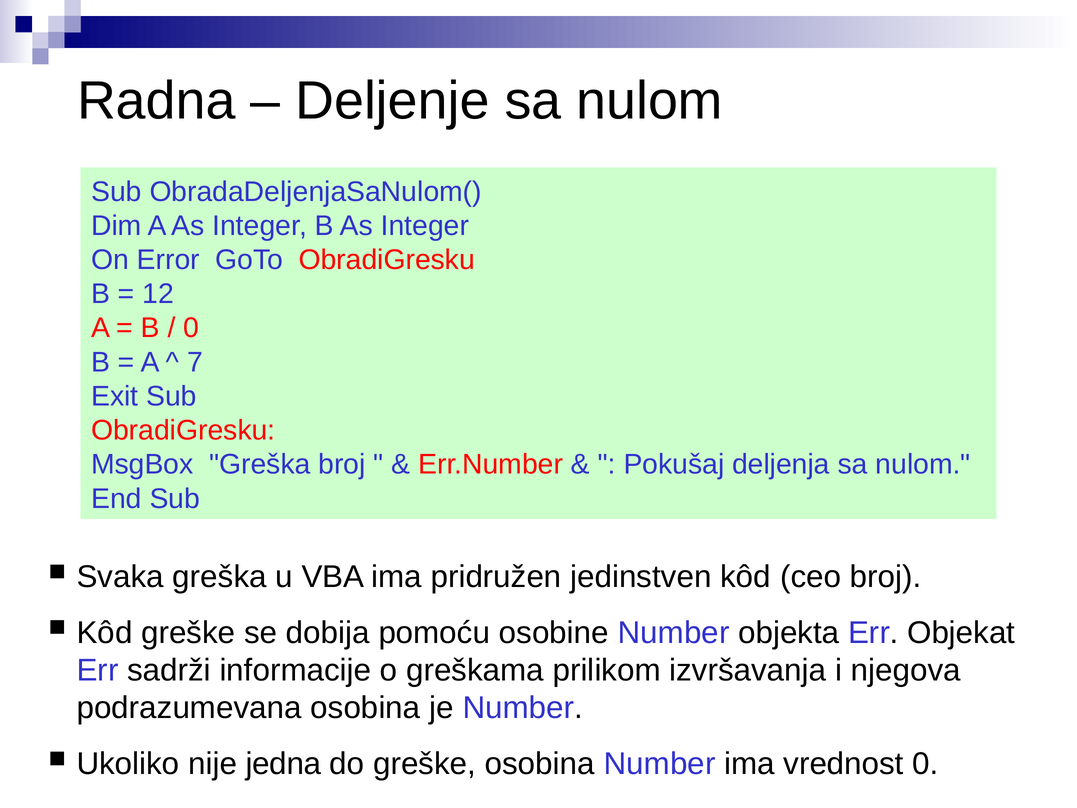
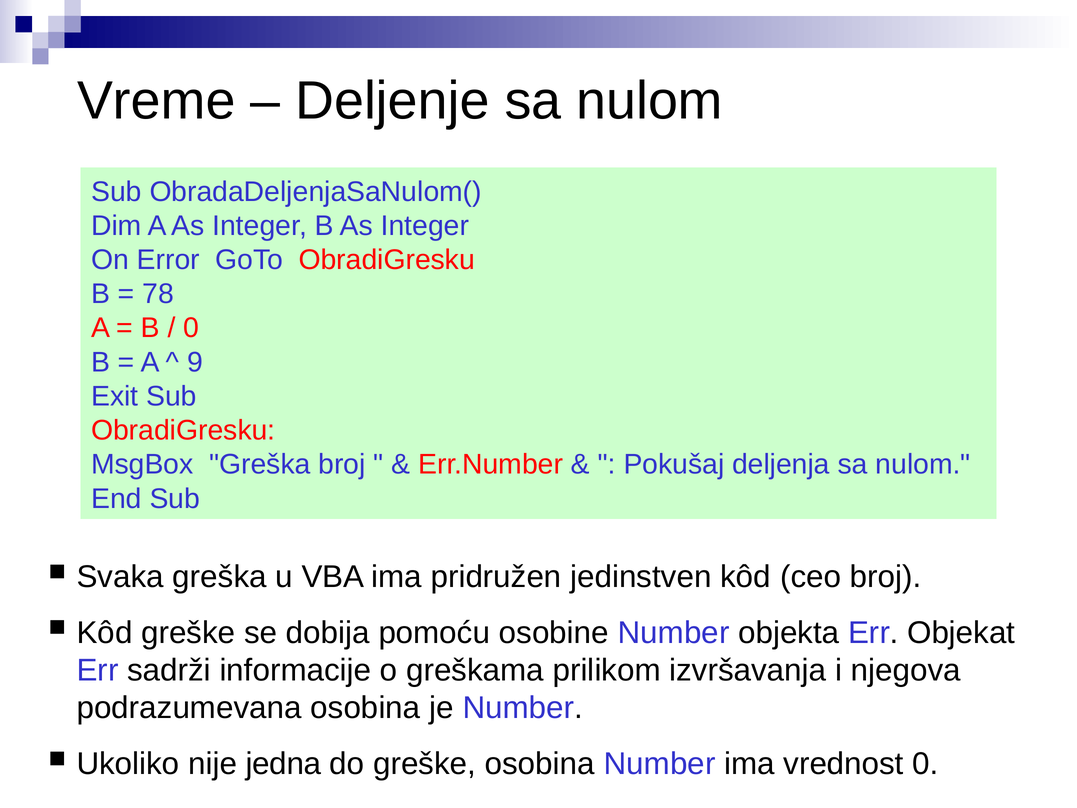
Radna: Radna -> Vreme (156, 101)
12: 12 -> 78 (158, 294)
7: 7 -> 9 (195, 362)
